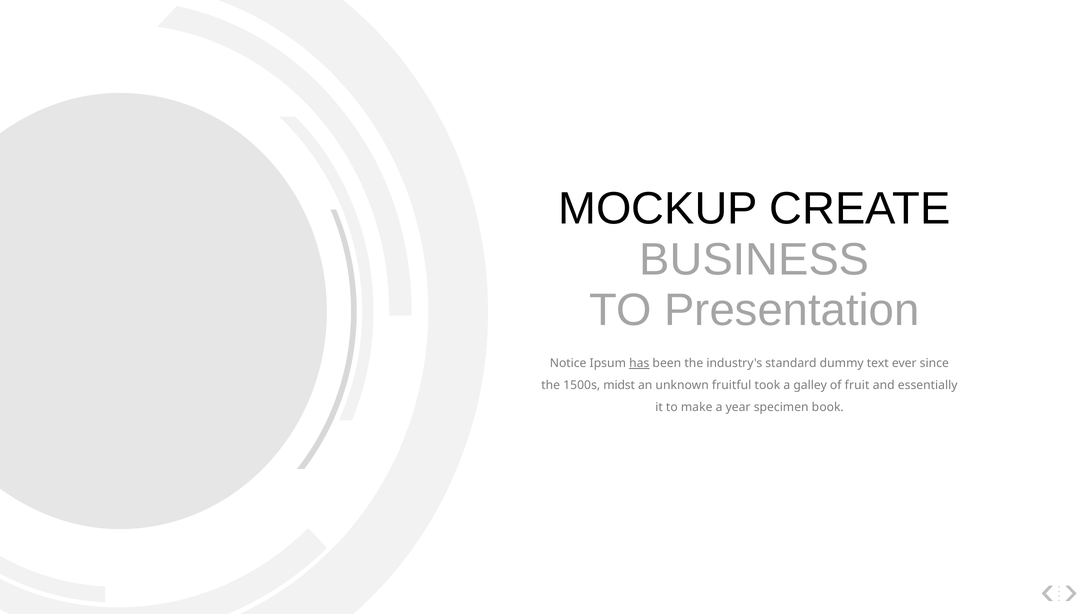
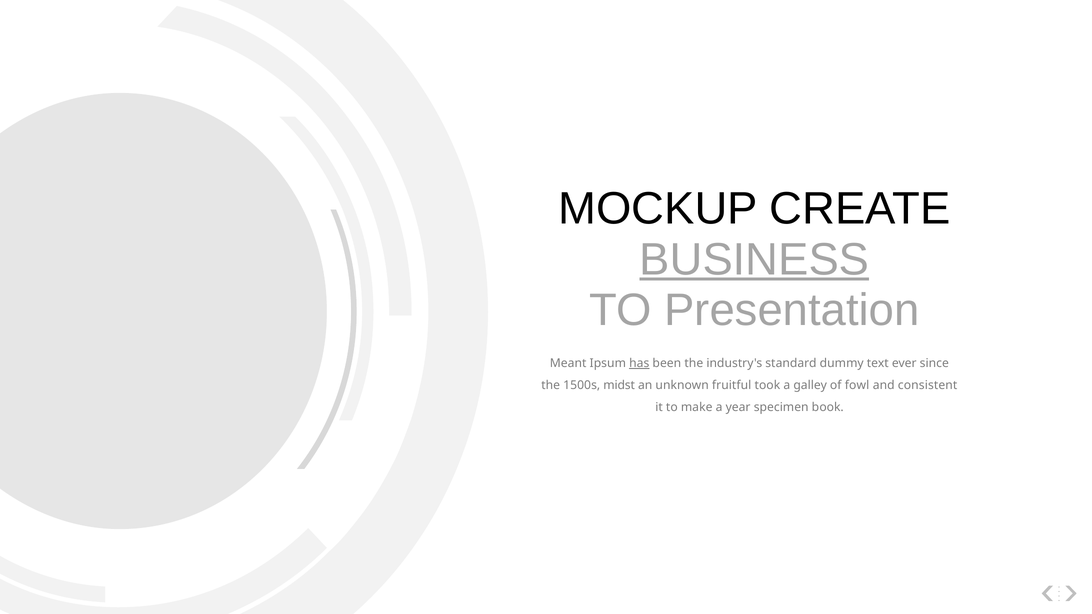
BUSINESS underline: none -> present (754, 260)
Notice: Notice -> Meant (568, 364)
fruit: fruit -> fowl (857, 386)
essentially: essentially -> consistent (928, 386)
